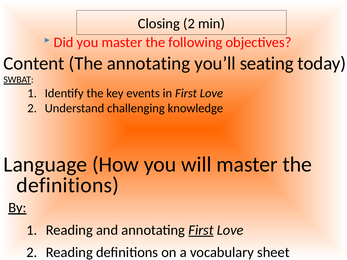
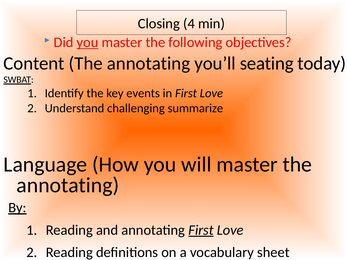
Closing 2: 2 -> 4 (189, 24)
you underline: none -> present (88, 42)
knowledge: knowledge -> summarize (195, 108)
definitions: definitions -> annotating (68, 185)
